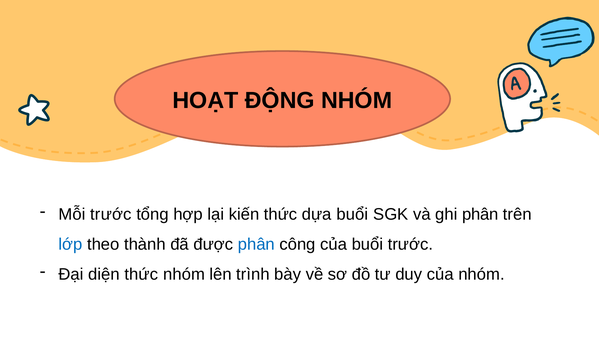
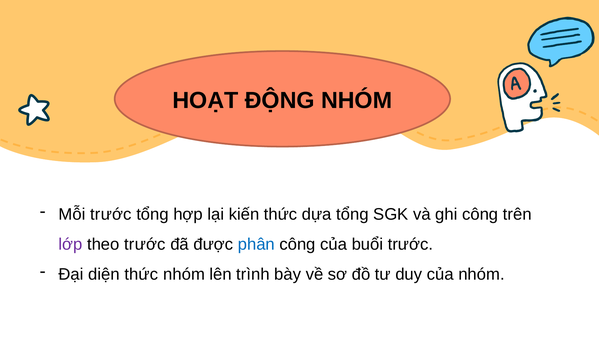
dựa buổi: buổi -> tổng (352, 214)
ghi phân: phân -> công (480, 214)
lớp colour: blue -> purple (71, 244)
theo thành: thành -> trước (145, 244)
